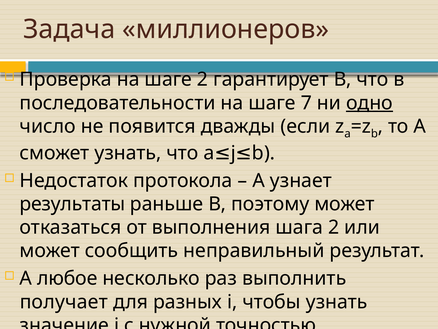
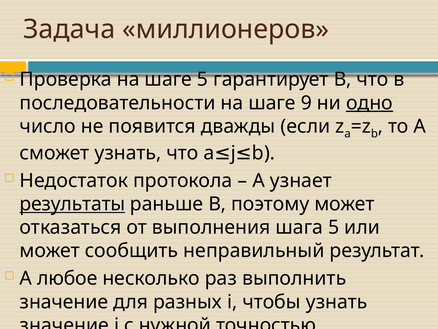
шаге 2: 2 -> 5 (203, 79)
7: 7 -> 9 (306, 103)
результаты underline: none -> present (72, 204)
шага 2: 2 -> 5 (334, 227)
получает: получает -> значение (64, 301)
